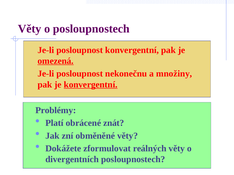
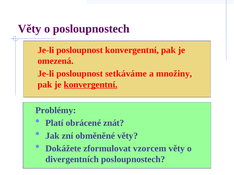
omezená underline: present -> none (56, 61)
nekonečnu: nekonečnu -> setkáváme (126, 74)
reálných: reálných -> vzorcem (150, 149)
